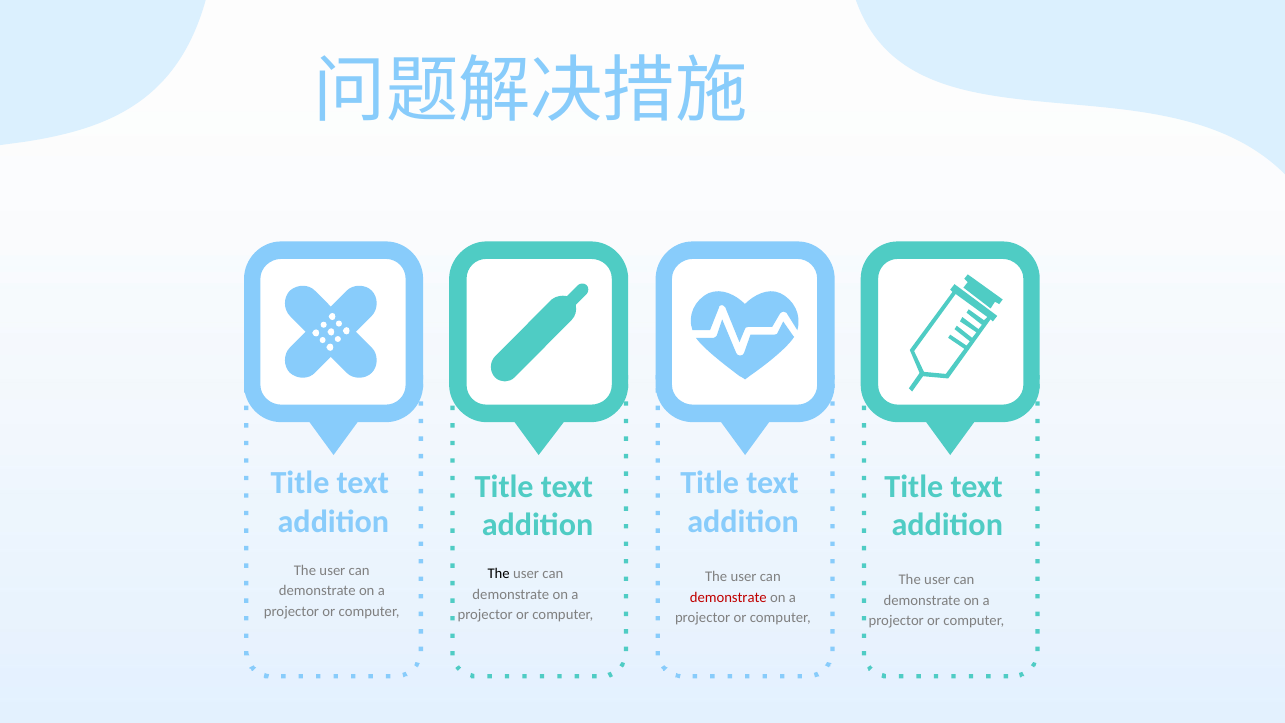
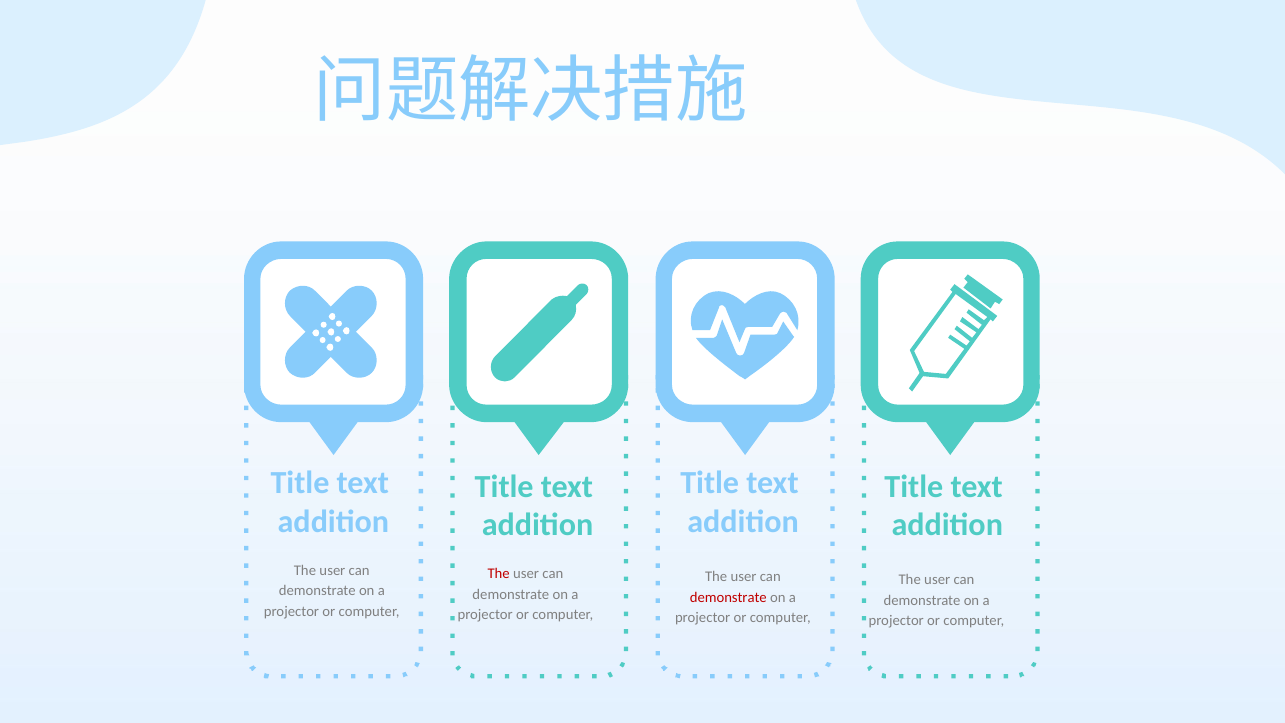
The colour: black -> red (499, 574)
